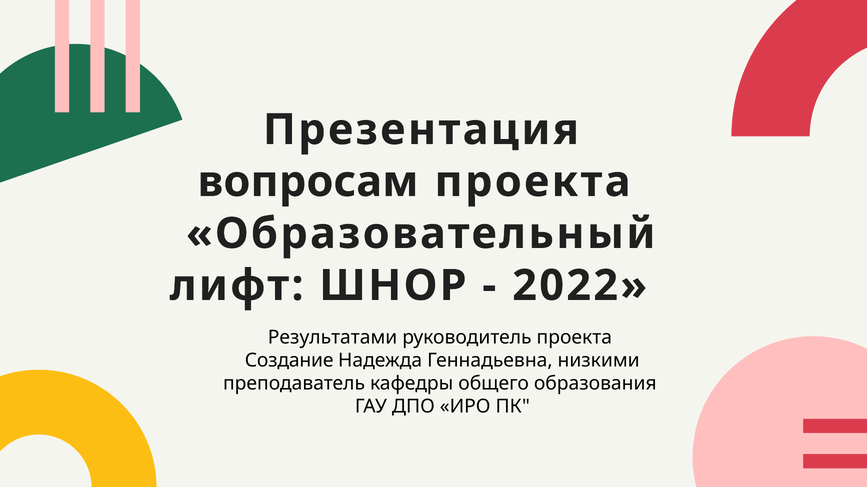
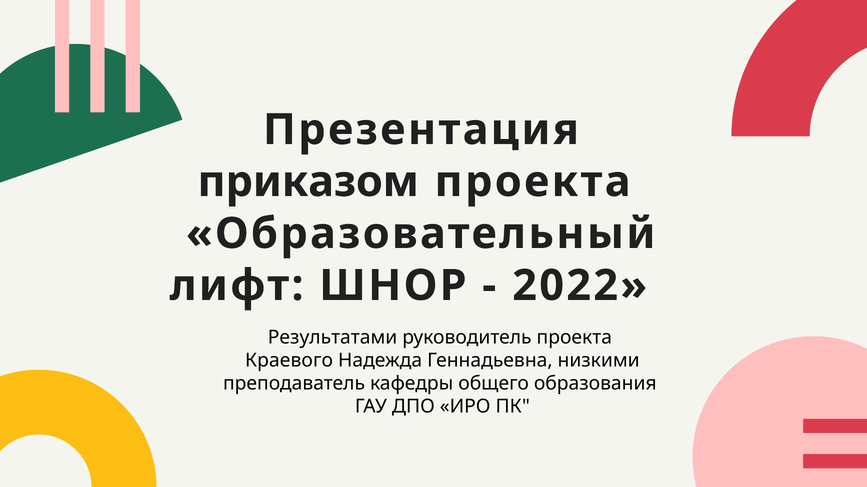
вопросам: вопросам -> приказом (308, 182)
Создание: Создание -> Краевого (289, 361)
